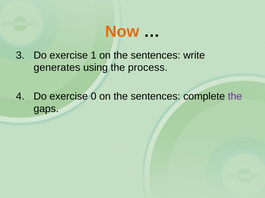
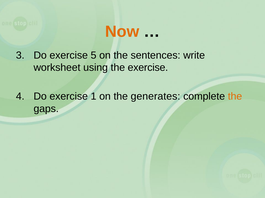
1: 1 -> 5 (94, 55)
generates: generates -> worksheet (57, 68)
the process: process -> exercise (148, 68)
0: 0 -> 1 (94, 97)
sentences: sentences -> generates (155, 97)
the colour: purple -> orange (235, 97)
